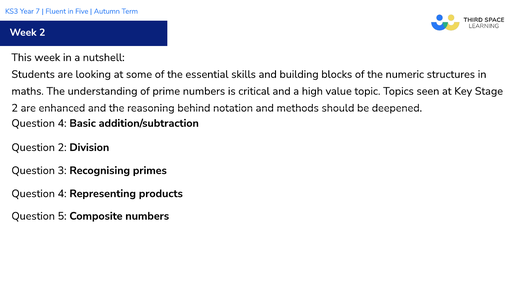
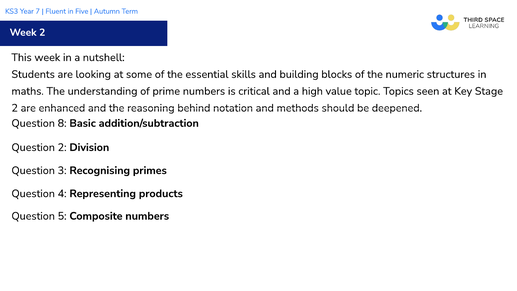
4: 4 -> 8 (62, 123)
